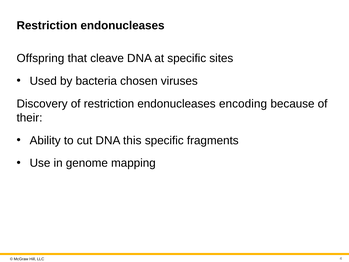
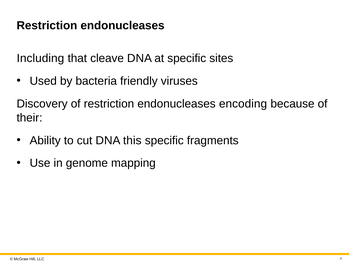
Offspring: Offspring -> Including (40, 58)
chosen: chosen -> friendly (139, 81)
